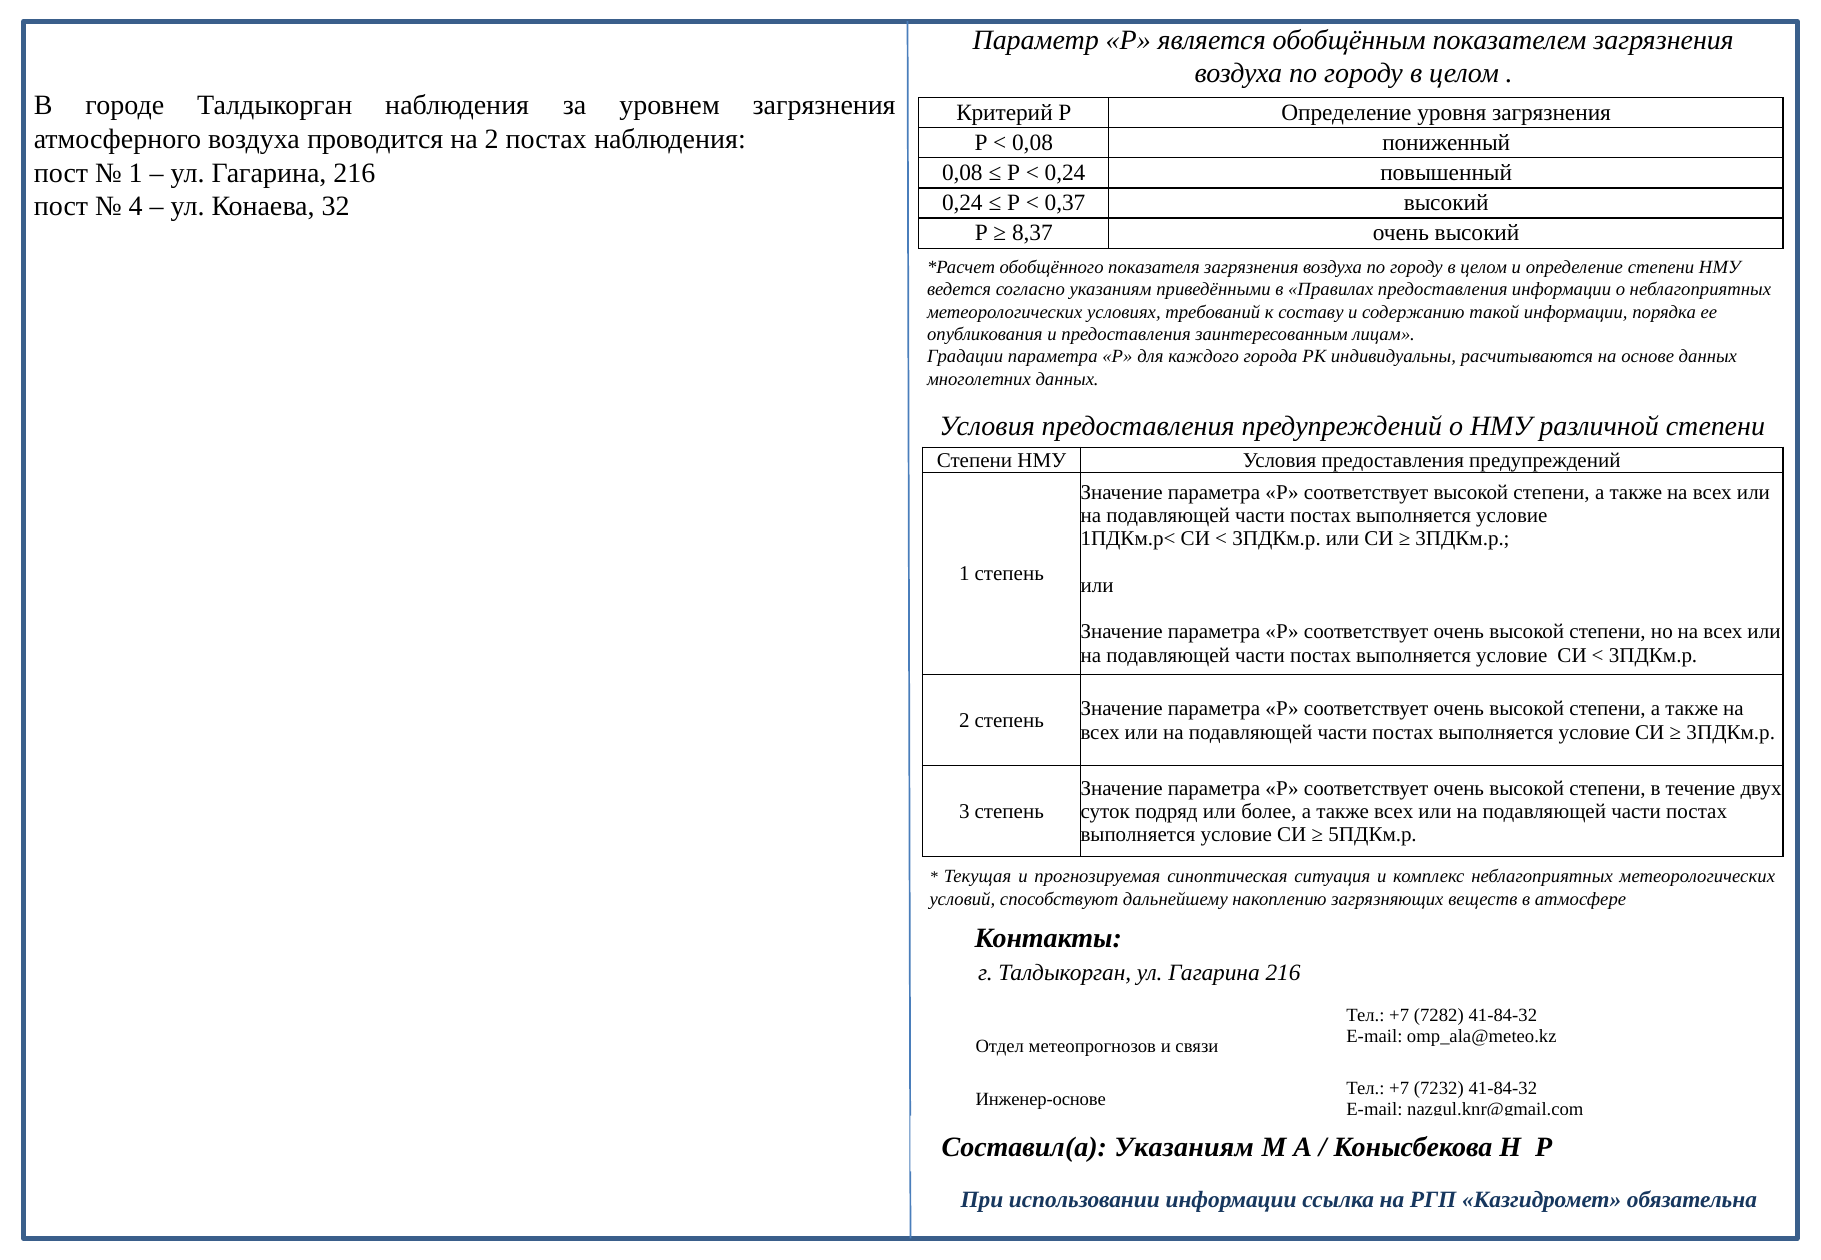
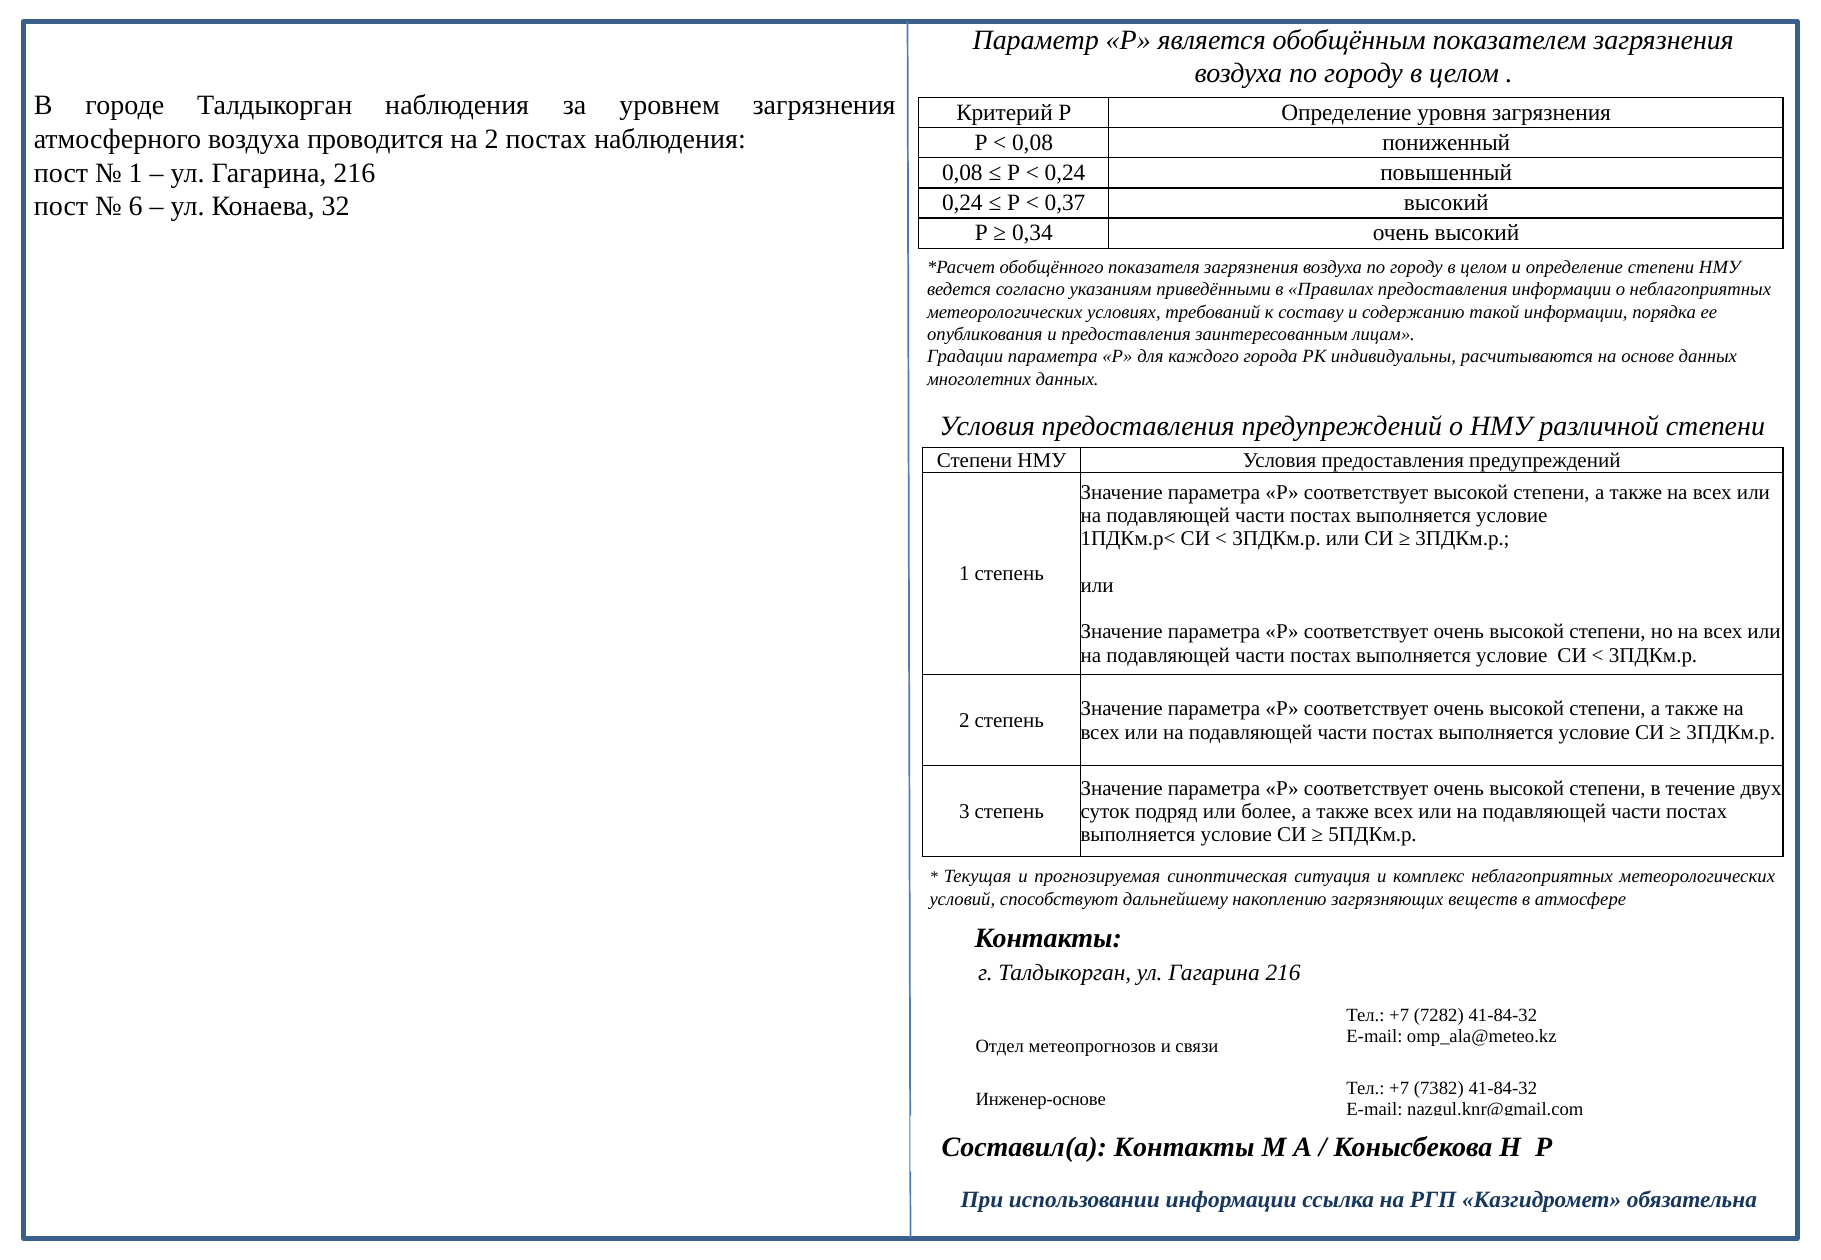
4: 4 -> 6 (136, 207)
8,37: 8,37 -> 0,34 (1032, 233)
7232: 7232 -> 7382 (1439, 1089)
Составил(а Указаниям: Указаниям -> Контакты (1184, 1148)
